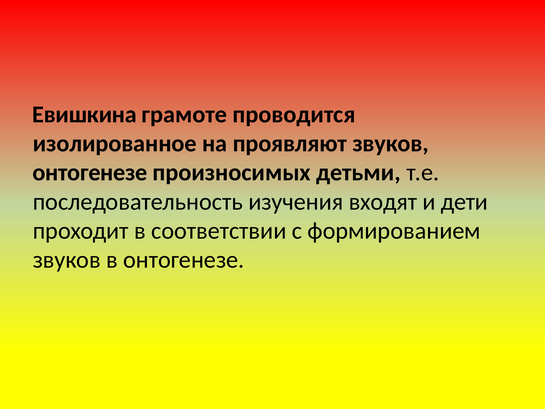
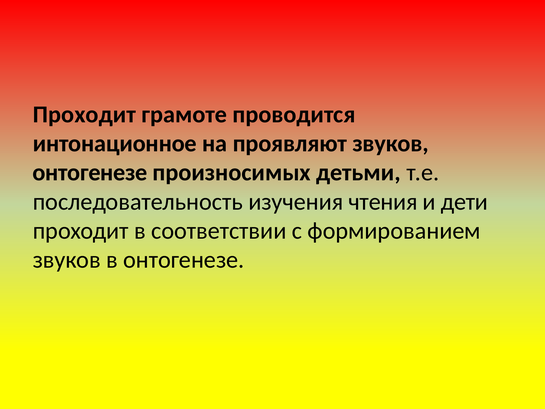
Евишкина: Евишкина -> Проходит (84, 114)
изолированное: изолированное -> интонационное (115, 143)
входят: входят -> чтения (383, 202)
